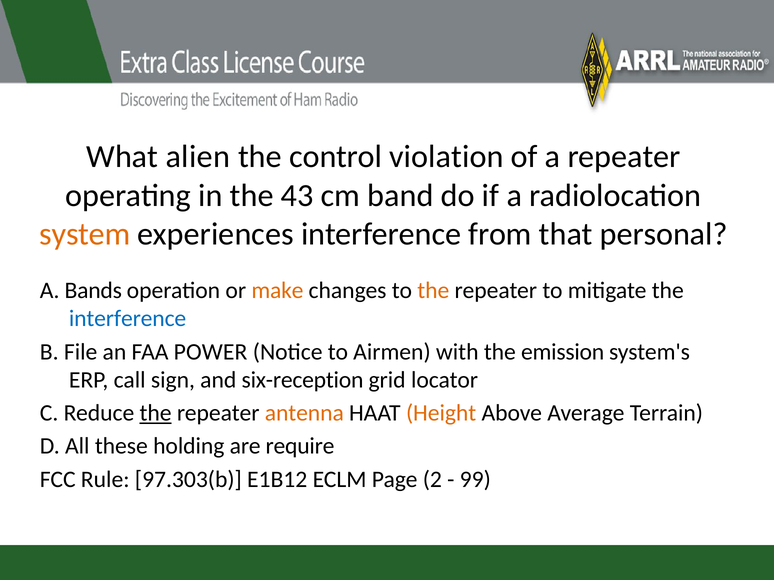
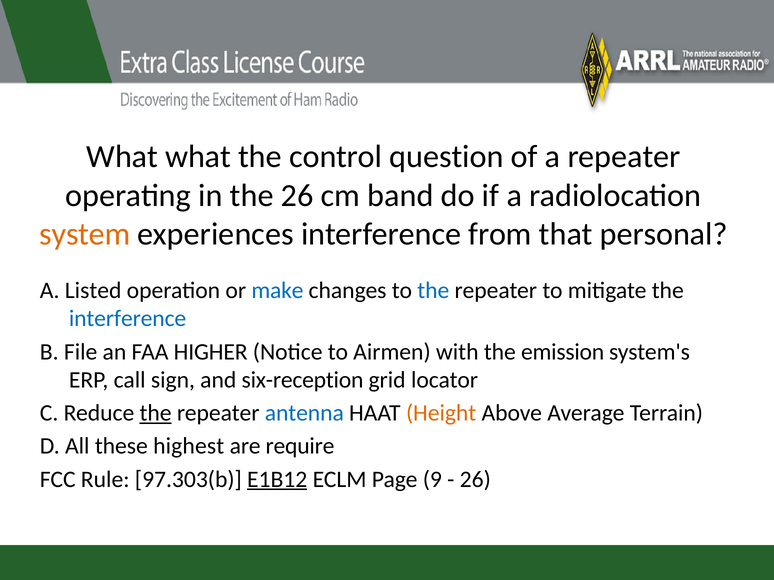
What alien: alien -> what (198, 157)
violation: violation -> question (446, 157)
the 43: 43 -> 26 (297, 196)
Bands: Bands -> Listed (93, 291)
make colour: orange -> blue (277, 291)
the colour: orange -> blue (433, 291)
POWER: POWER -> HIGHER (211, 352)
antenna colour: orange -> blue (304, 413)
holding: holding -> highest (189, 447)
E1B12 underline: none -> present (277, 480)
2: 2 -> 9 (432, 480)
99: 99 -> 26 (475, 480)
